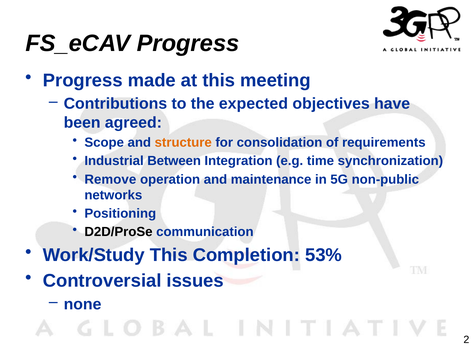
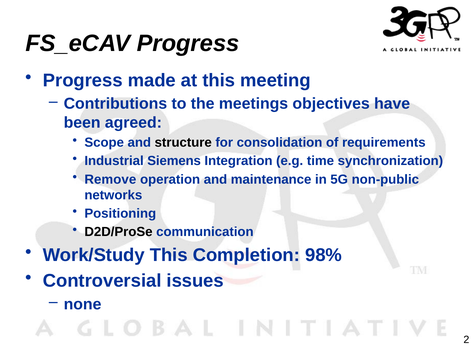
expected: expected -> meetings (253, 104)
structure colour: orange -> black (183, 143)
Between: Between -> Siemens (174, 161)
53%: 53% -> 98% (324, 255)
